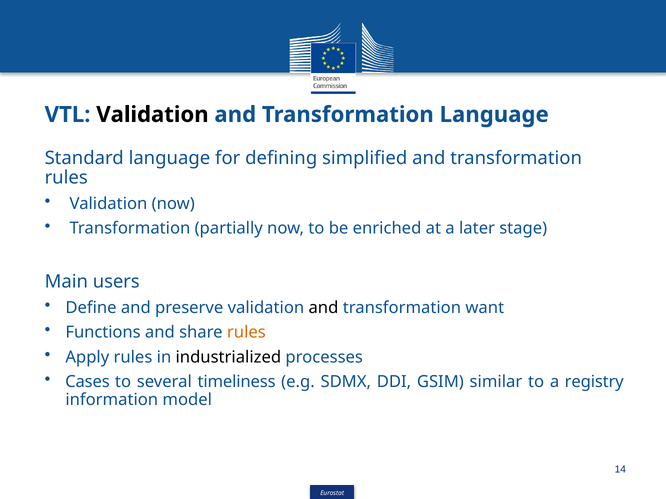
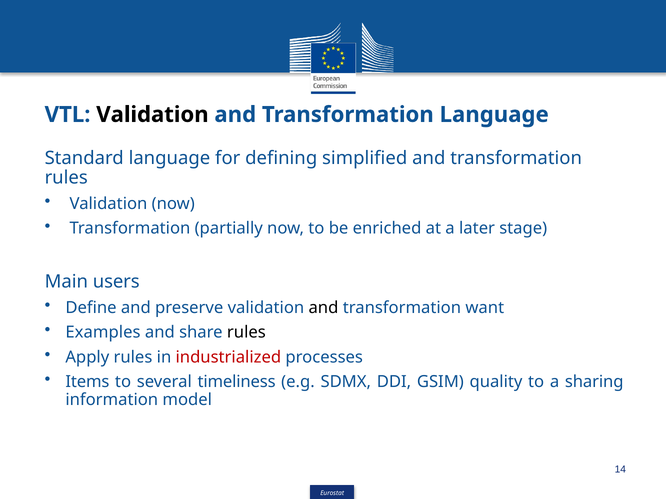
Functions: Functions -> Examples (103, 333)
rules colour: orange -> black (246, 333)
industrialized colour: black -> red (228, 357)
Cases: Cases -> Items (87, 382)
similar: similar -> quality (496, 382)
registry: registry -> sharing (594, 382)
